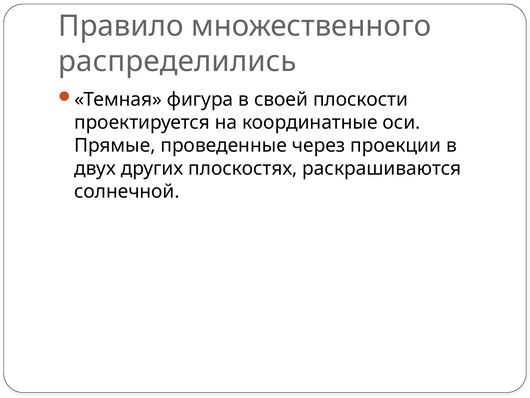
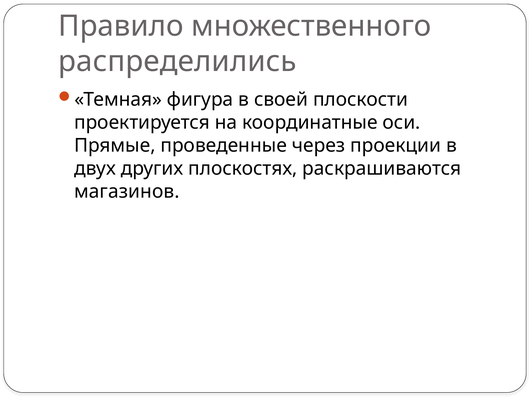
солнечной: солнечной -> магазинов (127, 191)
